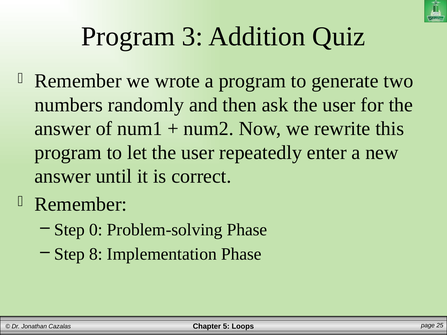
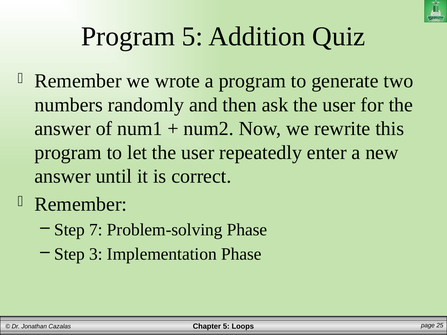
Program 3: 3 -> 5 (193, 36)
0: 0 -> 7 (96, 230)
8: 8 -> 3 (96, 254)
